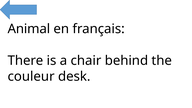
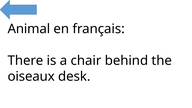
couleur: couleur -> oiseaux (31, 76)
